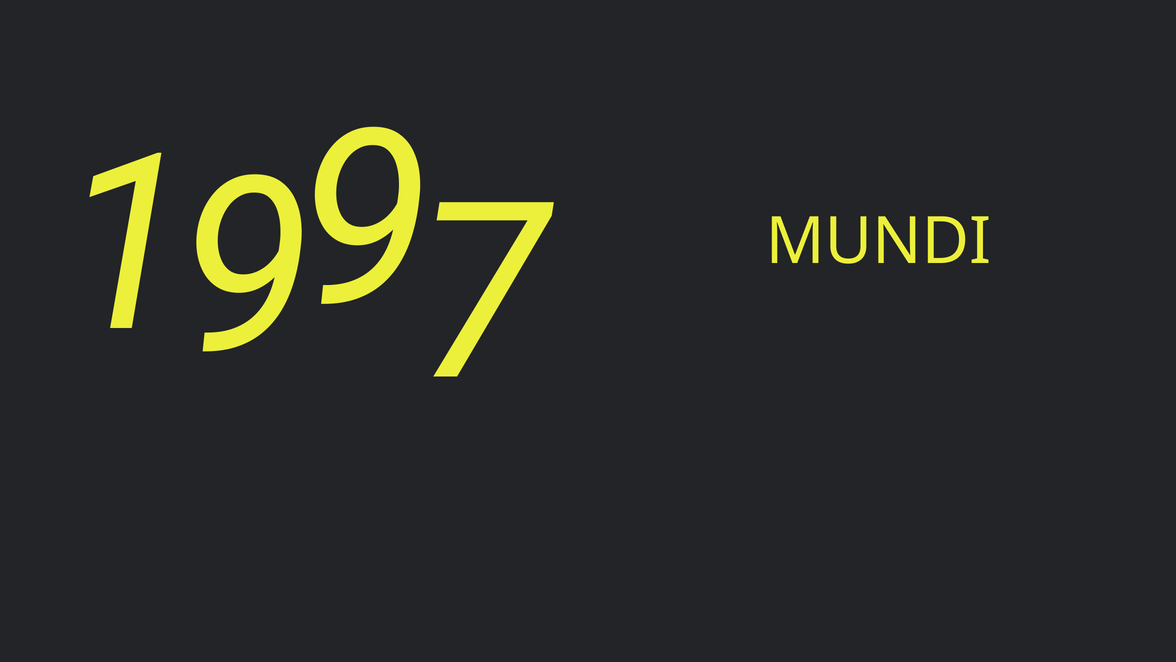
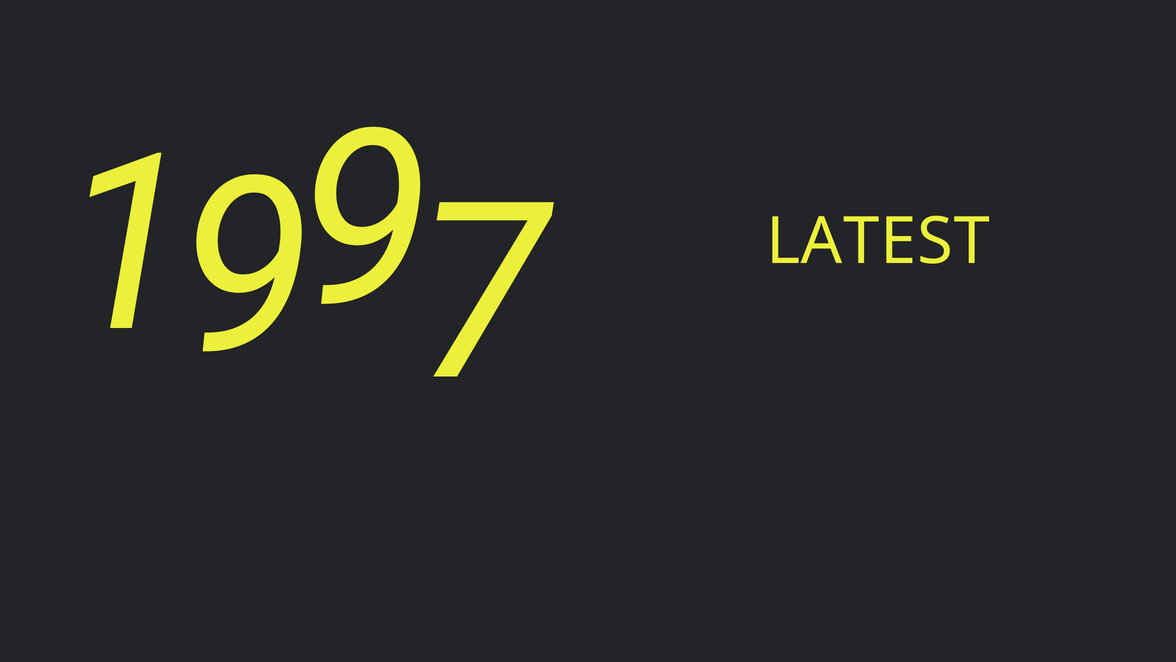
MUNDI: MUNDI -> LATEST (878, 241)
